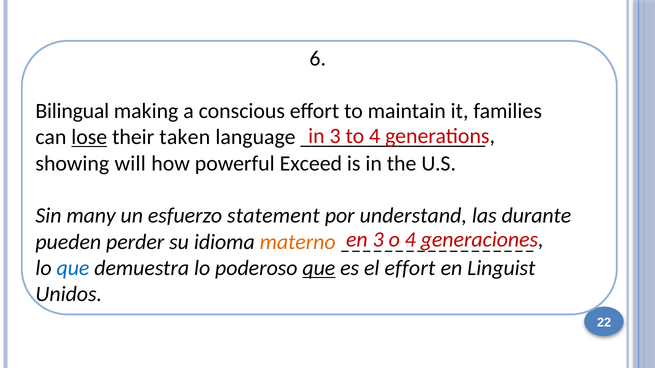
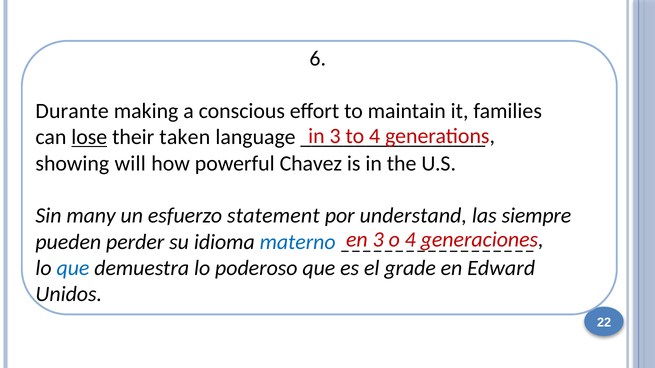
Bilingual: Bilingual -> Durante (72, 111)
Exceed: Exceed -> Chavez (311, 164)
durante: durante -> siempre (536, 216)
materno colour: orange -> blue (298, 242)
que underline: present -> none (319, 268)
el effort: effort -> grade (410, 268)
Linguist: Linguist -> Edward (501, 268)
